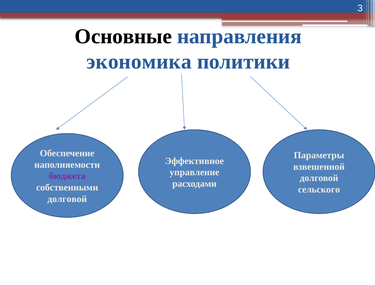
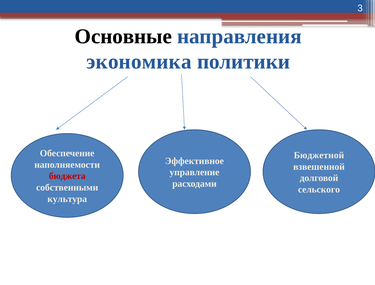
Параметры: Параметры -> Бюджетной (319, 155)
бюджета colour: purple -> red (67, 176)
долговой: долговой -> культура (67, 199)
